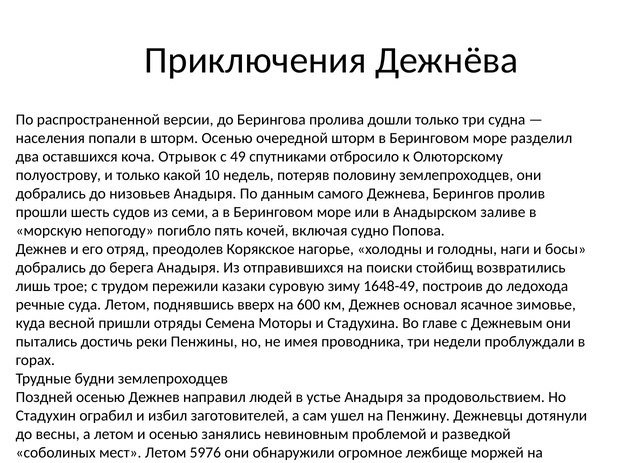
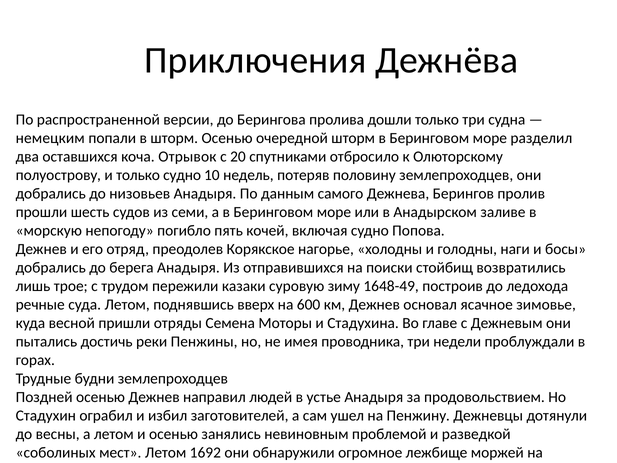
населения: населения -> немецким (50, 138)
49: 49 -> 20 (238, 156)
только какой: какой -> судно (182, 175)
5976: 5976 -> 1692 (205, 453)
